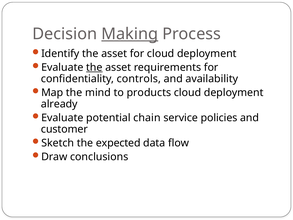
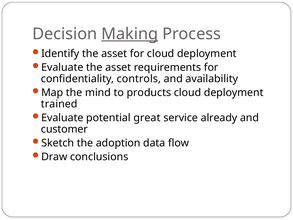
the underline: present -> none (94, 67)
already: already -> trained (59, 104)
chain: chain -> great (147, 118)
policies: policies -> already (219, 118)
expected: expected -> adoption (118, 143)
